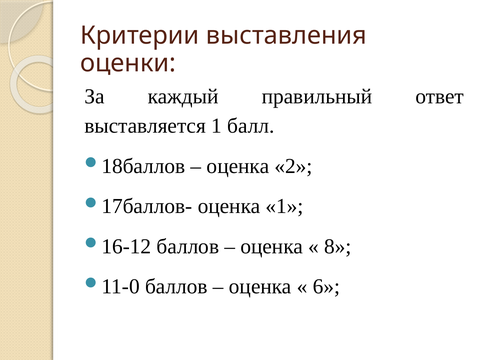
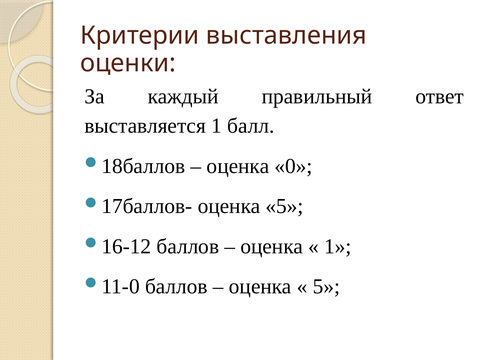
2: 2 -> 0 (293, 166)
оценка 1: 1 -> 5 (285, 206)
8: 8 -> 1 (338, 246)
6: 6 -> 5 (326, 286)
